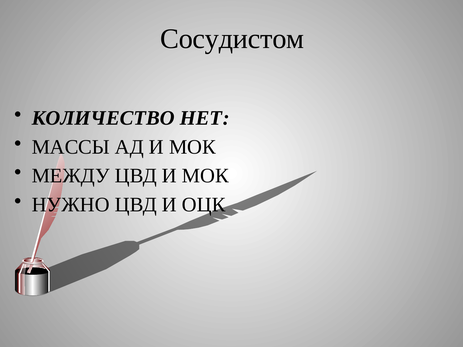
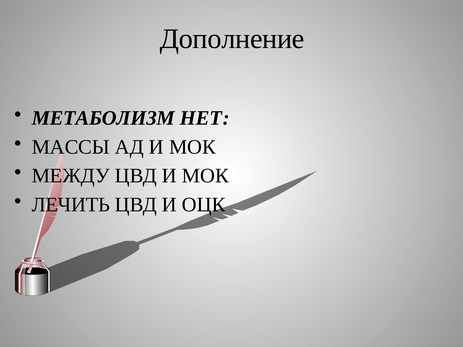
Сосудистом: Сосудистом -> Дополнение (232, 39)
КОЛИЧЕСТВО: КОЛИЧЕСТВО -> МЕТАБОЛИЗМ (103, 118)
НУЖНО: НУЖНО -> ЛЕЧИТЬ (71, 205)
